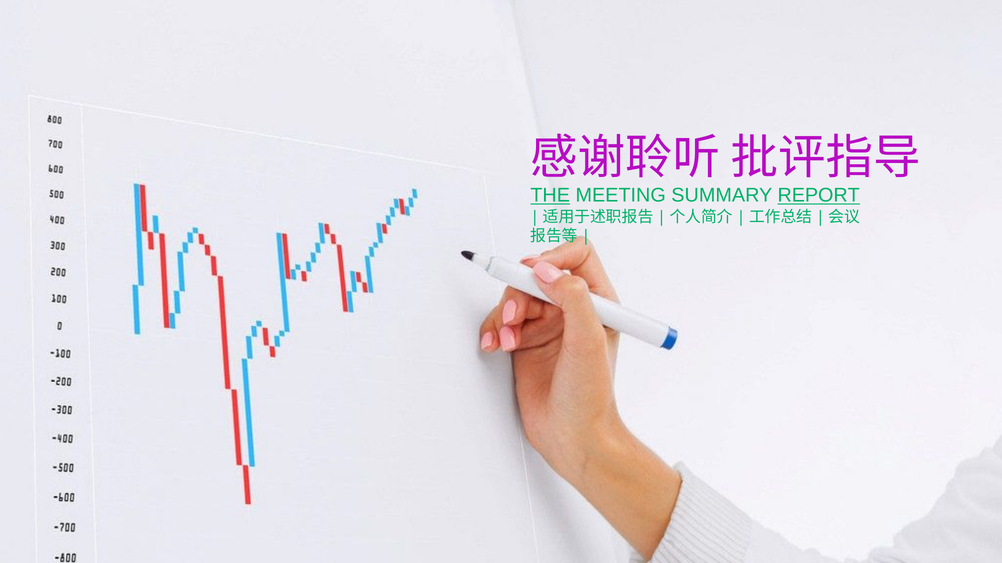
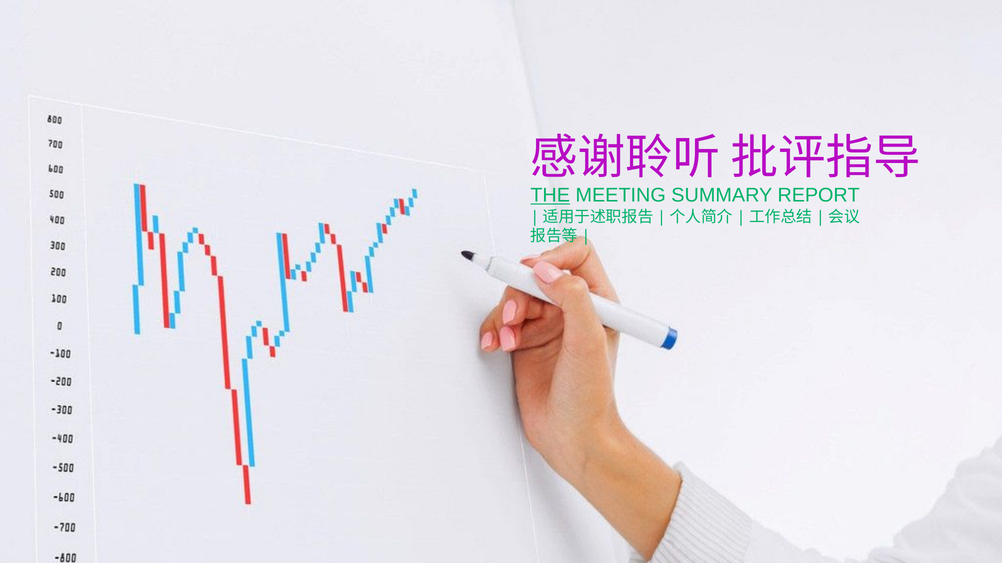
REPORT underline: present -> none (819, 196)
